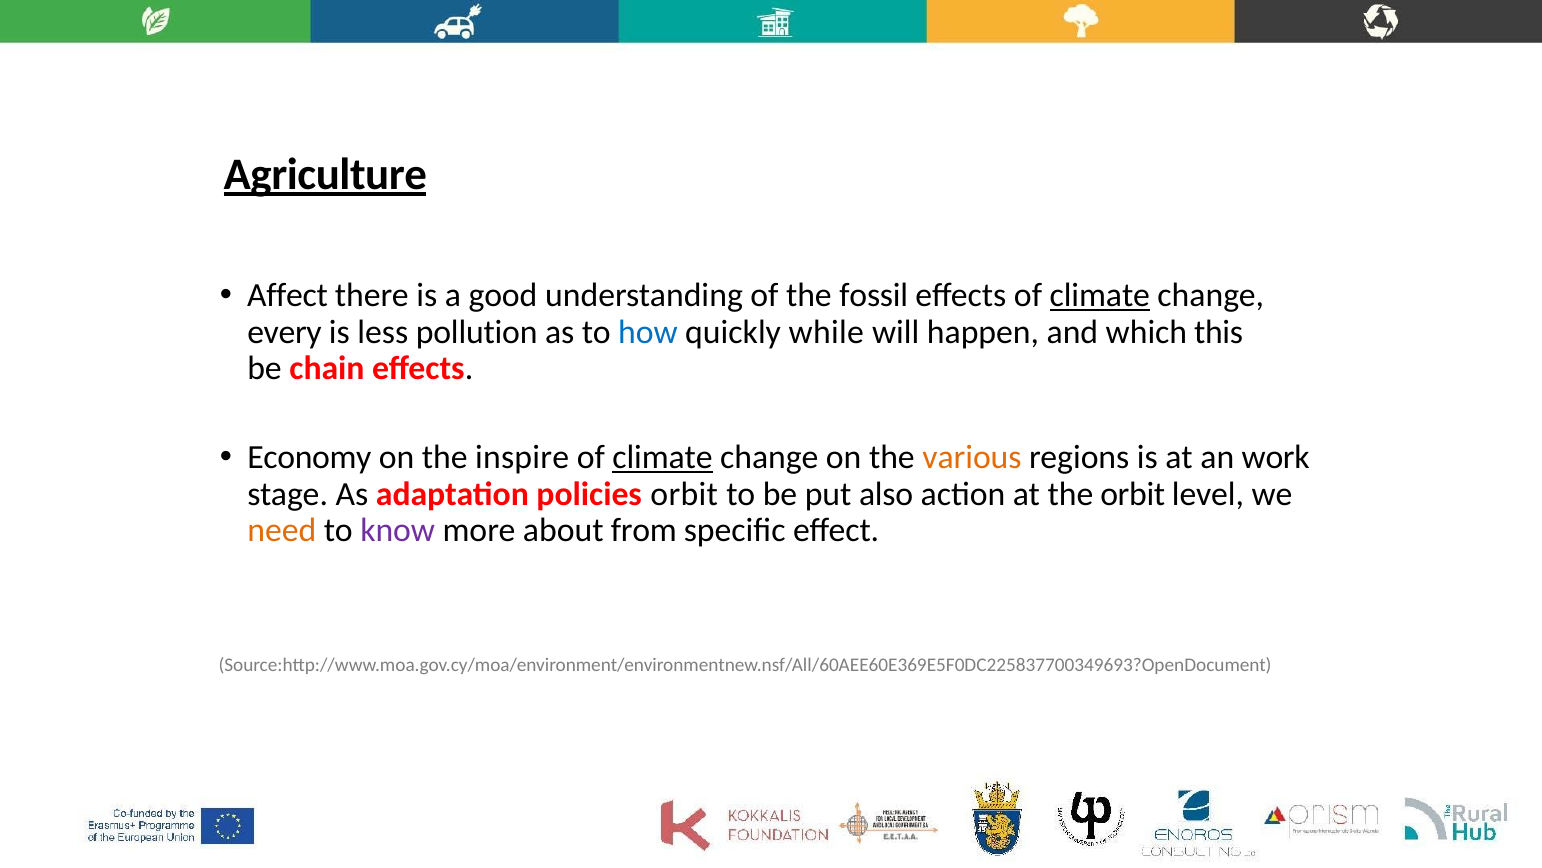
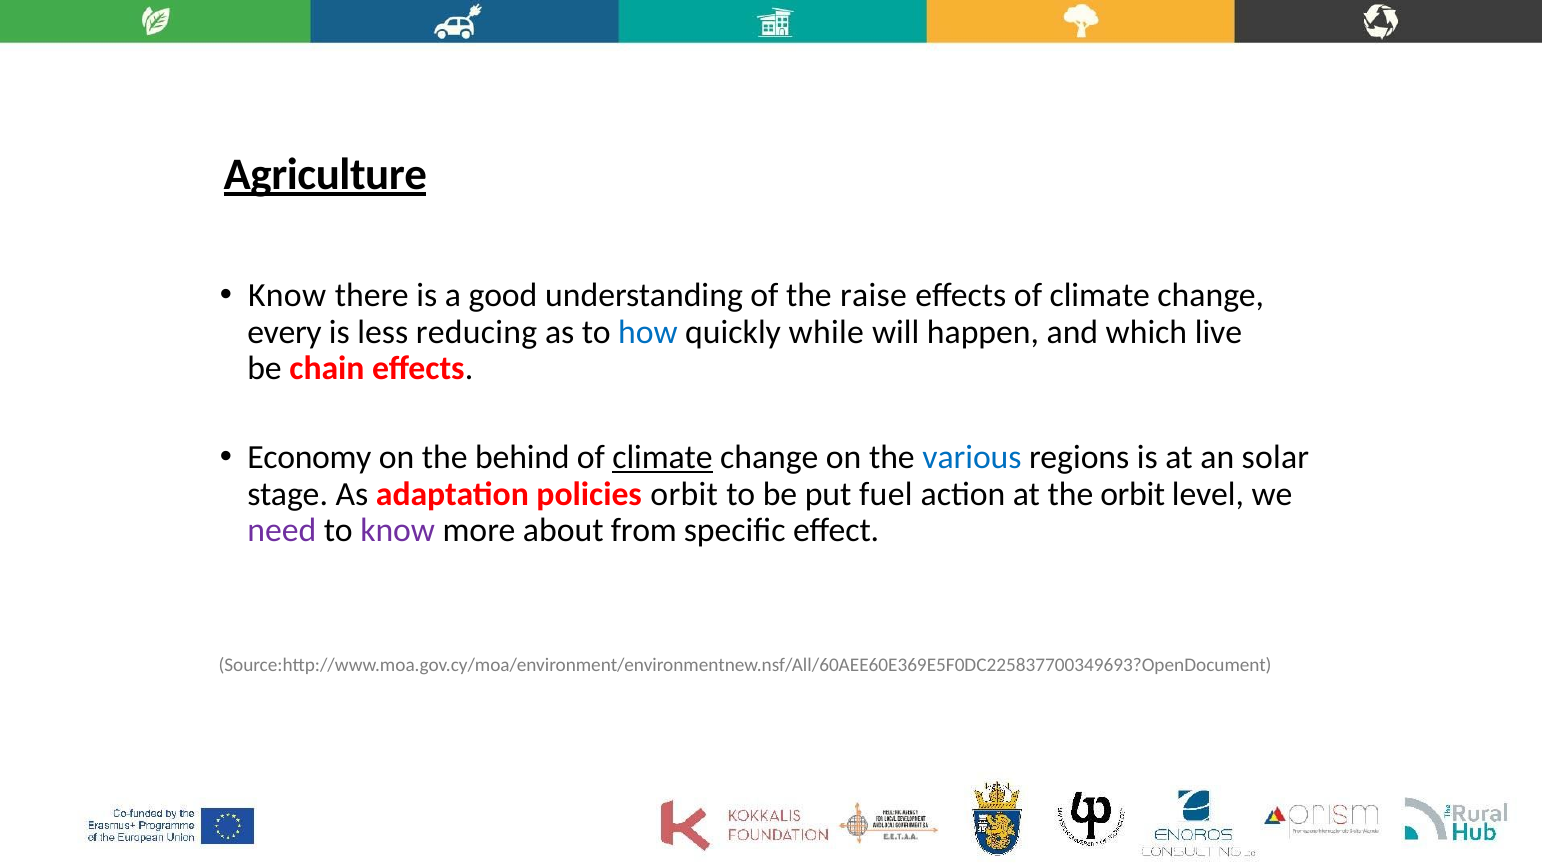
Affect: Affect -> Know (287, 295)
fossil: fossil -> raise (874, 295)
climate underline: present -> none (1100, 295)
pollution: pollution -> reducing (476, 332)
this: this -> live (1218, 332)
inspire: inspire -> behind (522, 457)
various colour: orange -> blue (972, 457)
work: work -> solar (1275, 457)
also: also -> fuel (886, 494)
need colour: orange -> purple (282, 530)
